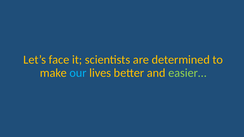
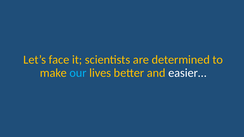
easier… colour: light green -> white (187, 73)
